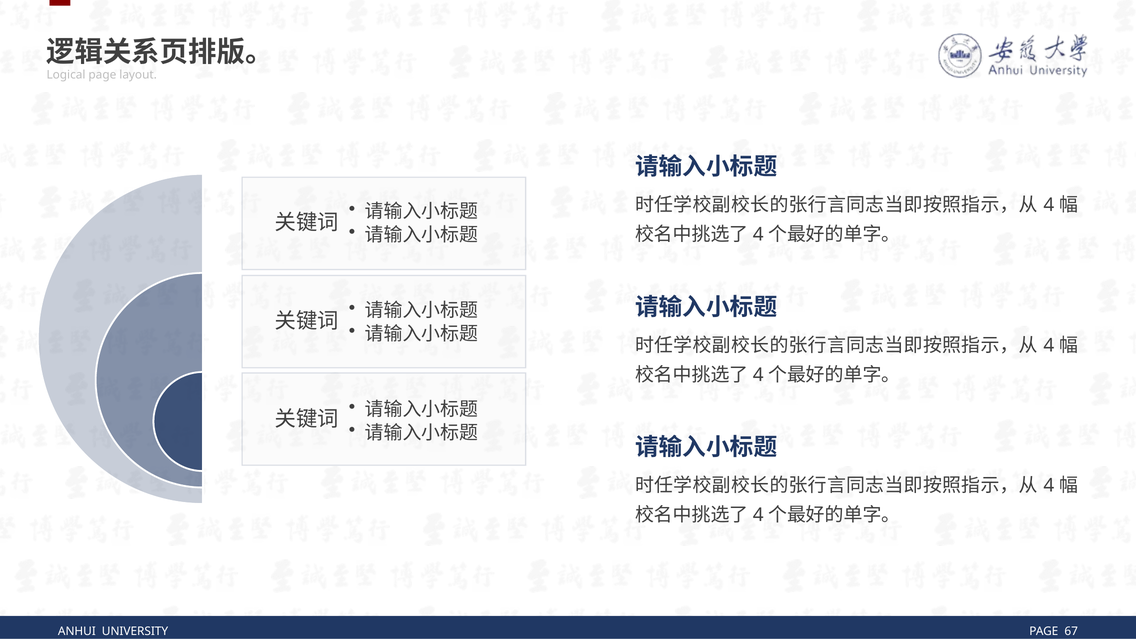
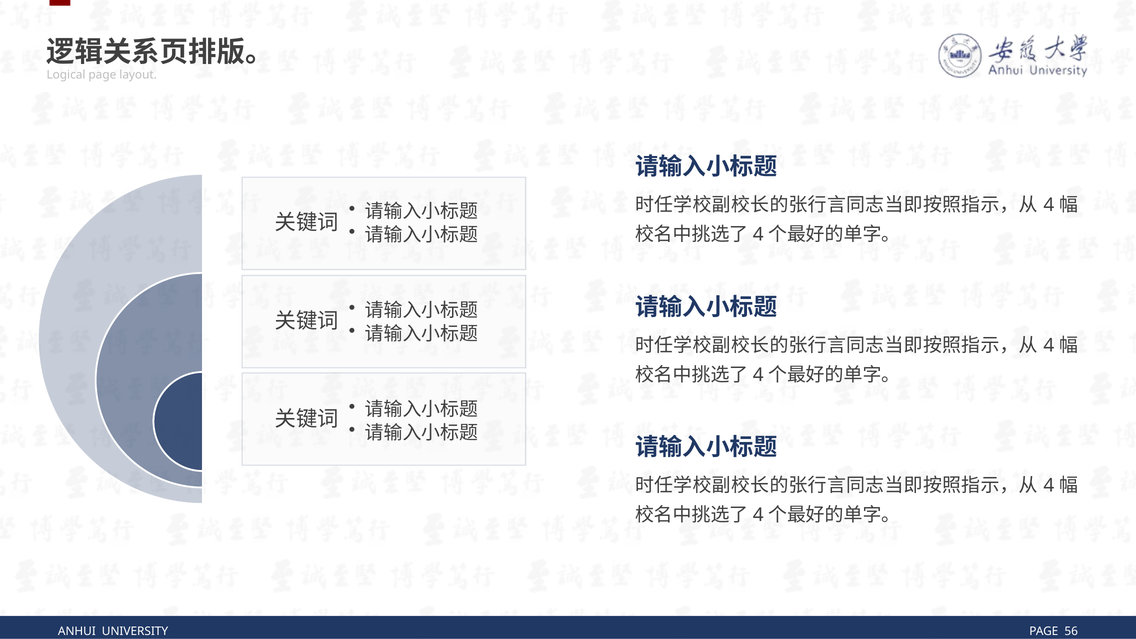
67: 67 -> 56 (1071, 631)
